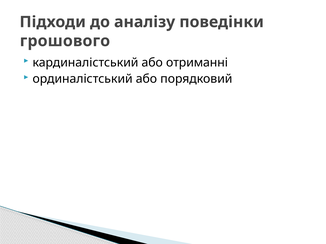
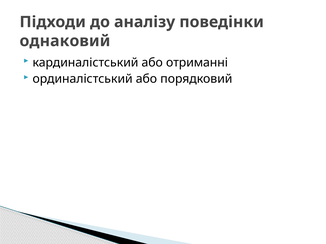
грошового: грошового -> однаковий (65, 41)
